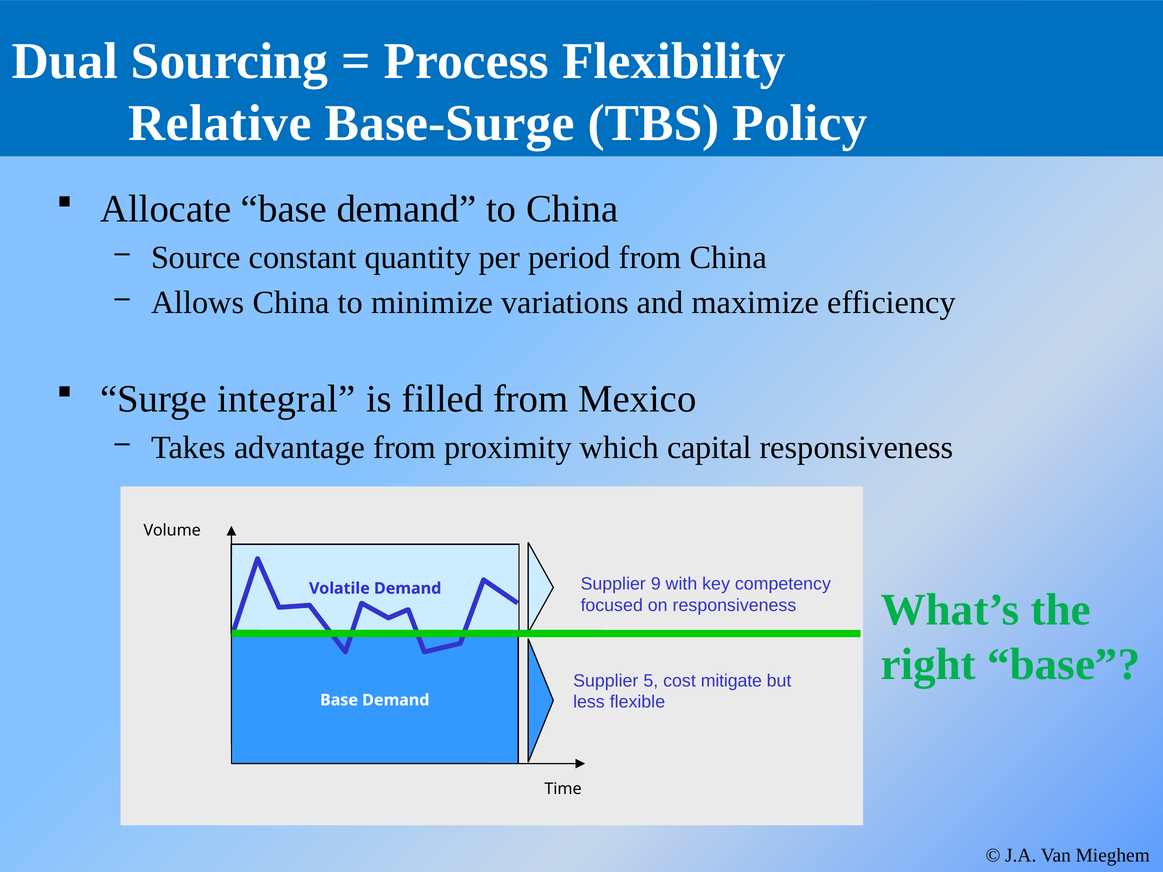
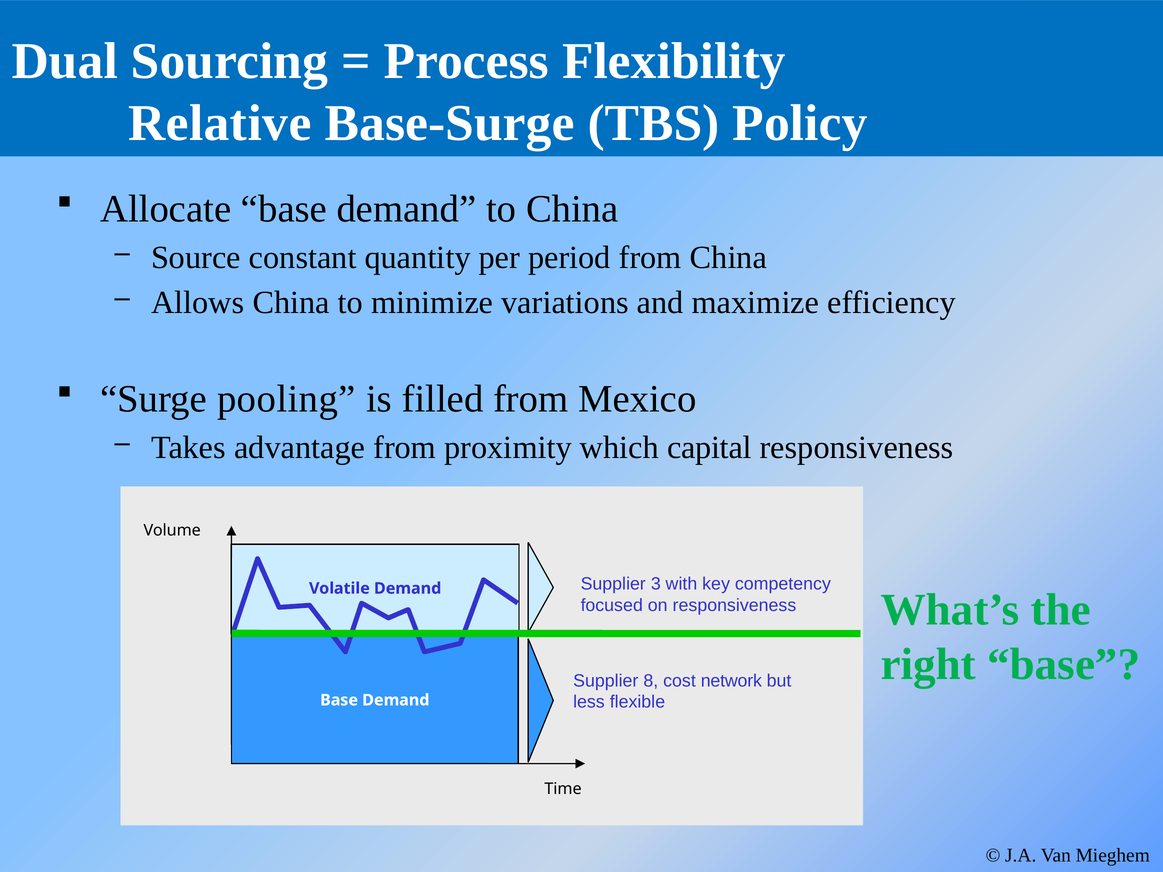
integral: integral -> pooling (286, 399)
9: 9 -> 3 (656, 584)
5: 5 -> 8 (651, 681)
mitigate: mitigate -> network (731, 681)
